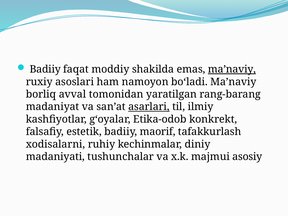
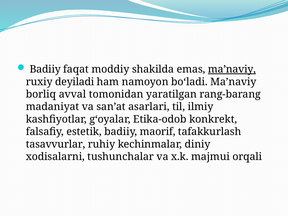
asoslari: asoslari -> deyiladi (75, 82)
asarlari underline: present -> none (149, 107)
xodisalarni: xodisalarni -> tasavvurlar (56, 144)
madaniyati: madaniyati -> xodisalarni (55, 157)
asosiy: asosiy -> orqali (247, 157)
